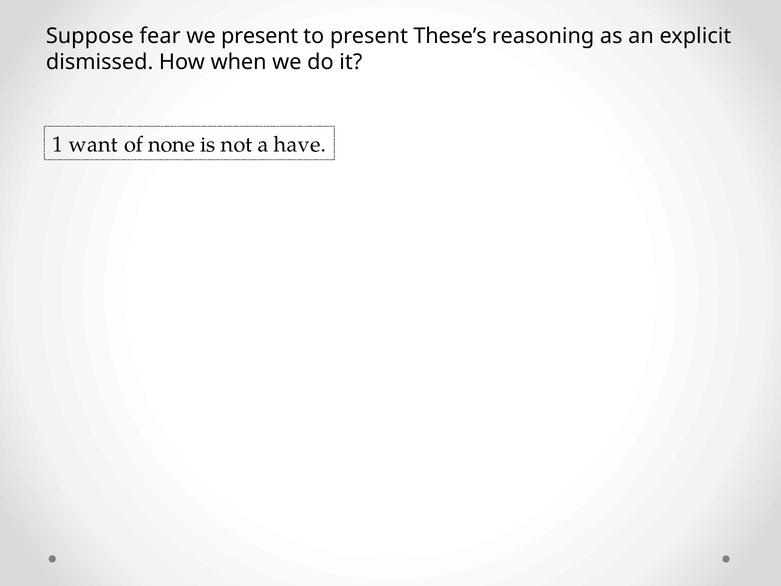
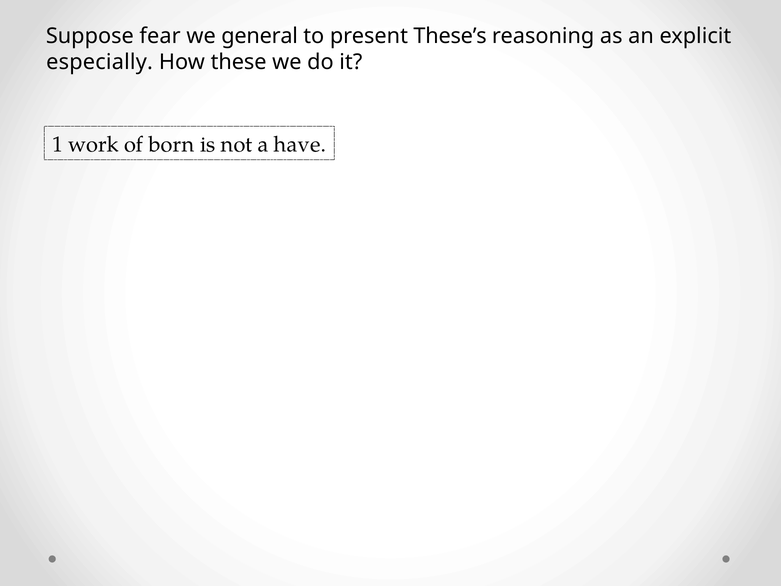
we present: present -> general (260, 36)
dismissed: dismissed -> especially (100, 62)
when: when -> these (239, 62)
want: want -> work (94, 144)
none: none -> born (171, 144)
